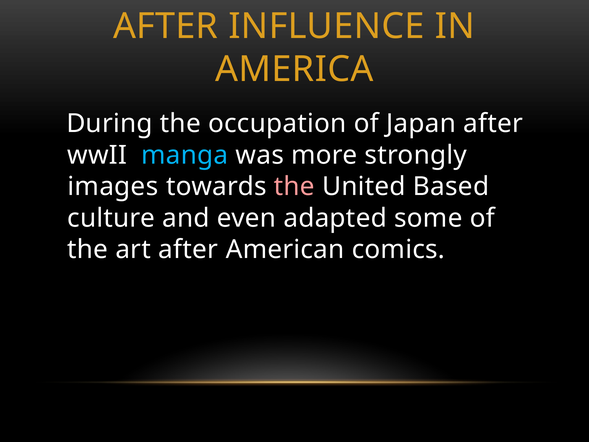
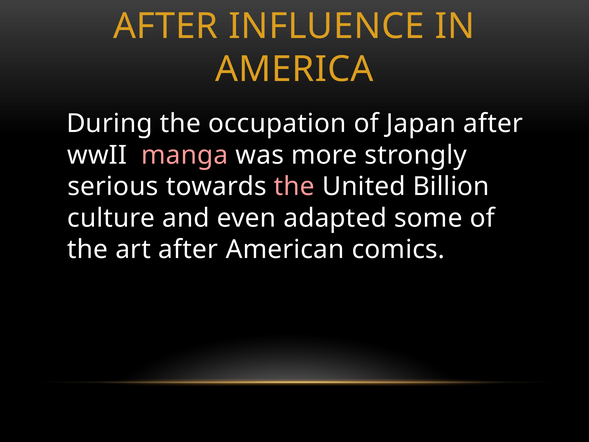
manga colour: light blue -> pink (185, 155)
images: images -> serious (113, 186)
Based: Based -> Billion (451, 186)
